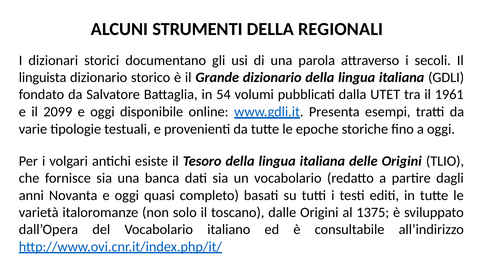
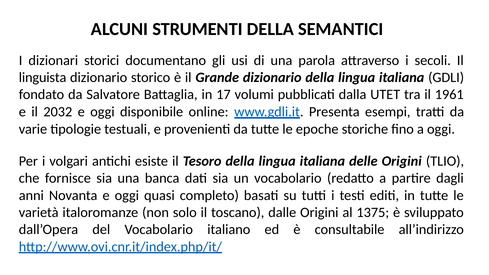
REGIONALI: REGIONALI -> SEMANTICI (341, 29)
54: 54 -> 17 (223, 95)
2099: 2099 -> 2032 (58, 112)
